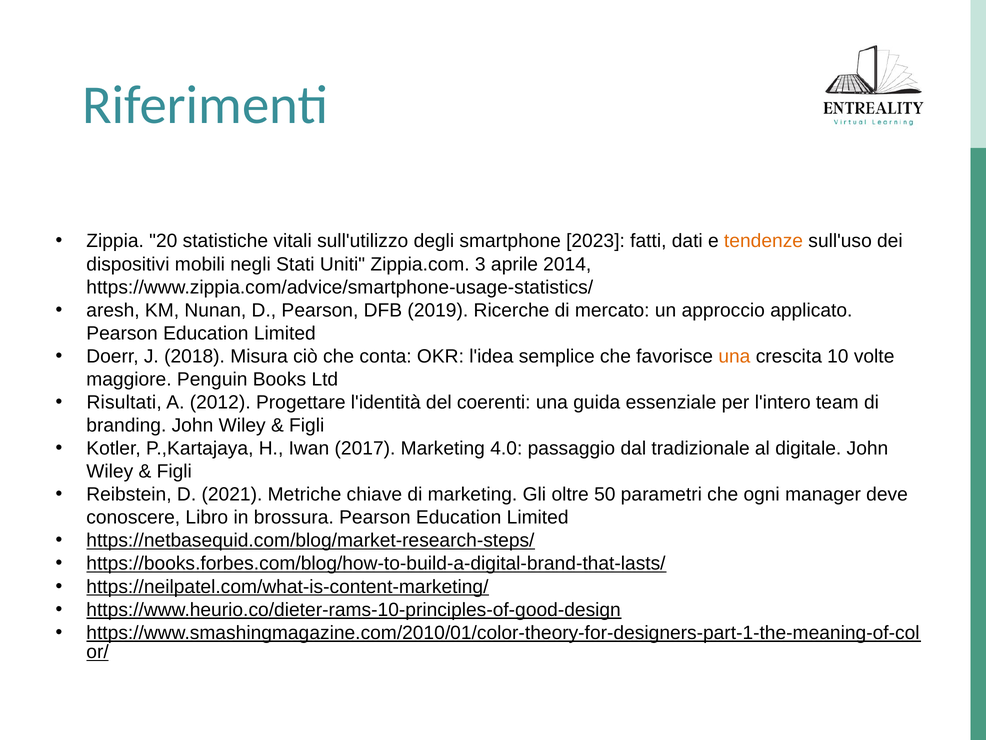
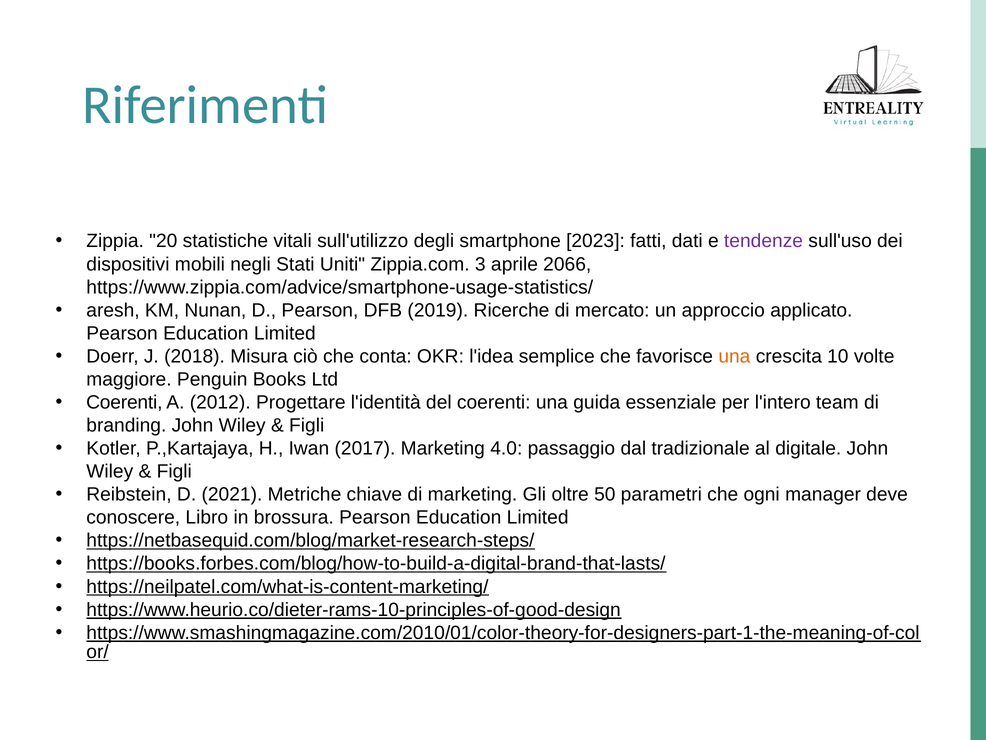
tendenze colour: orange -> purple (764, 241)
2014: 2014 -> 2066 (567, 264)
Risultati: Risultati -> Coerenti (124, 402)
